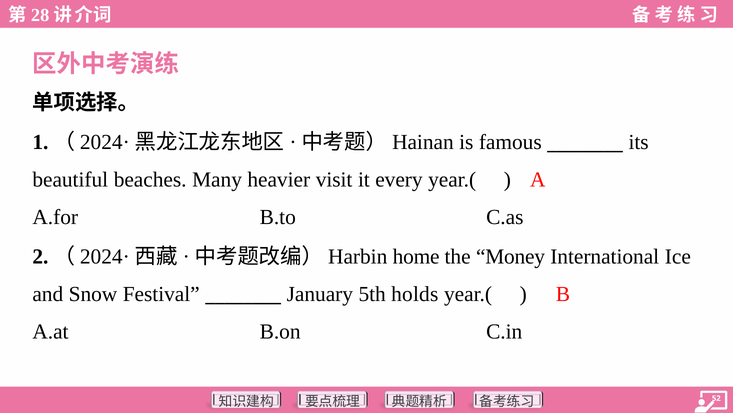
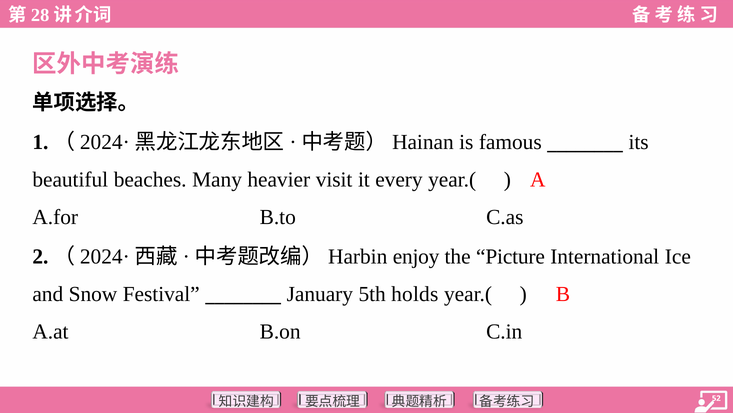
home: home -> enjoy (416, 256)
Money: Money -> Picture (510, 256)
